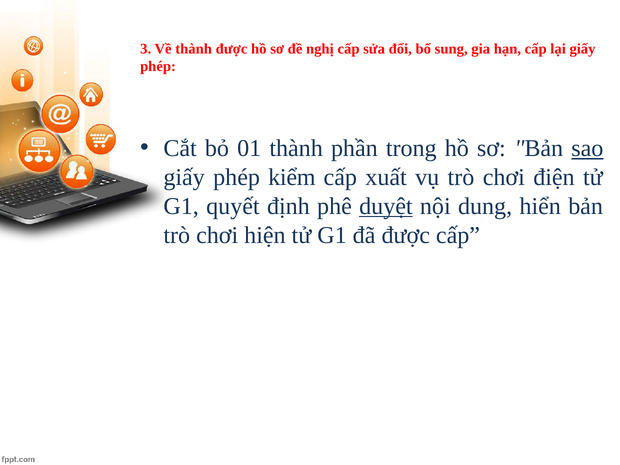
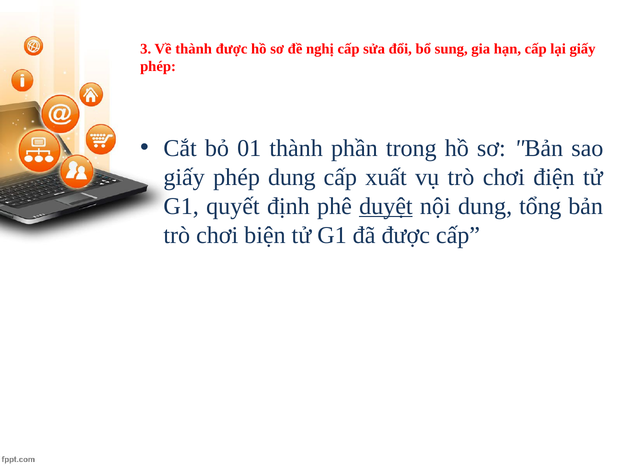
sao underline: present -> none (587, 148)
phép kiểm: kiểm -> dung (292, 177)
hiển: hiển -> tổng (540, 206)
hiện: hiện -> biện (265, 235)
